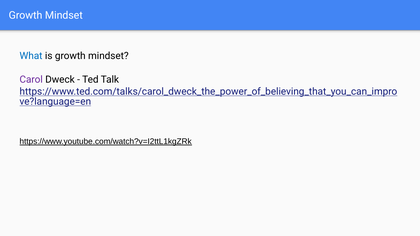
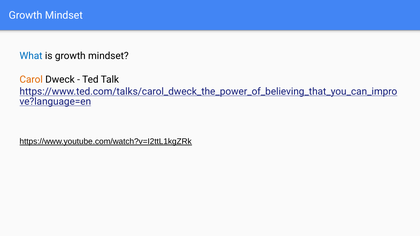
Carol colour: purple -> orange (31, 80)
